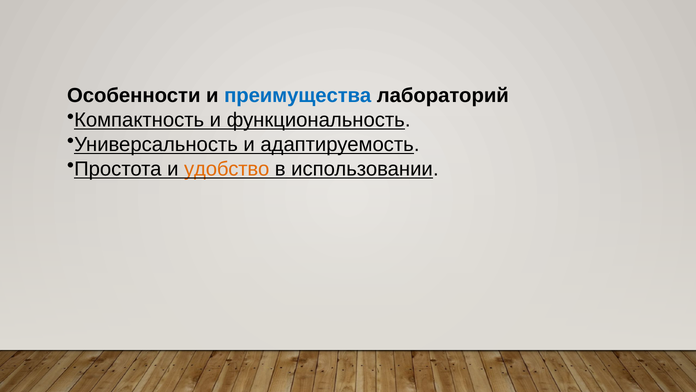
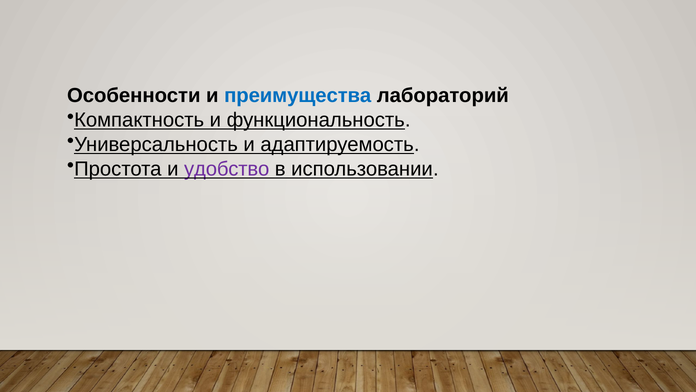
удобство colour: orange -> purple (227, 169)
